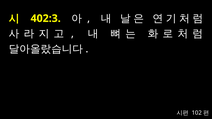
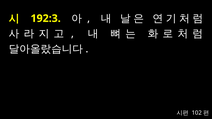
402:3: 402:3 -> 192:3 (46, 18)
